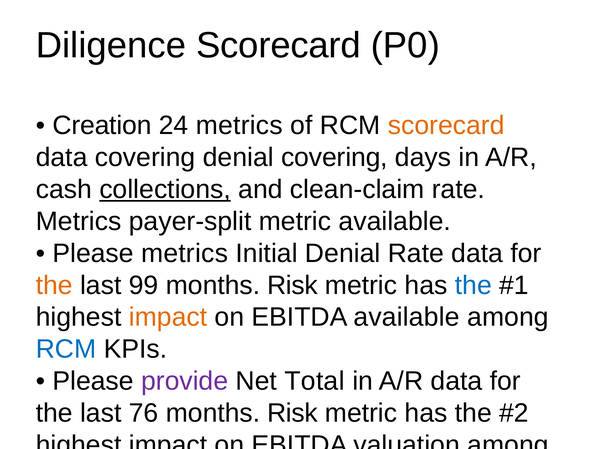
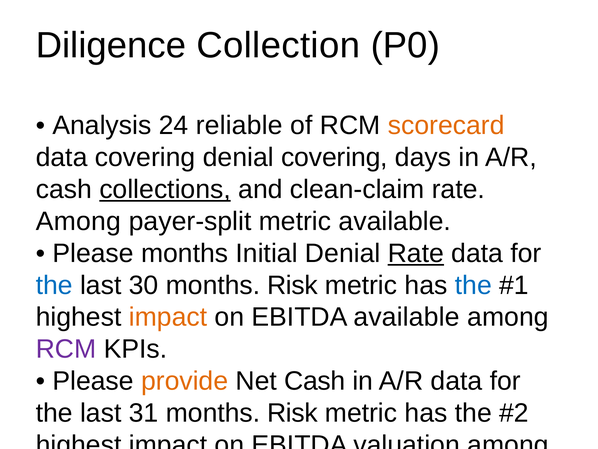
Diligence Scorecard: Scorecard -> Collection (278, 45)
Creation: Creation -> Analysis (102, 125)
24 metrics: metrics -> reliable (239, 125)
Metrics: Metrics -> Among (78, 221)
Please metrics: metrics -> months (185, 253)
Rate underline: none -> present (416, 253)
the colour: orange -> blue (54, 285)
99: 99 -> 30 (144, 285)
RCM colour: blue -> purple (66, 349)
provide colour: purple -> orange (185, 381)
Net Total: Total -> Cash (315, 381)
76: 76 -> 31 (144, 413)
